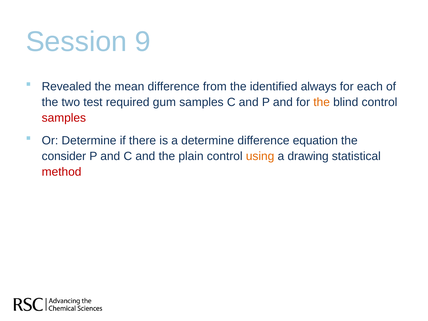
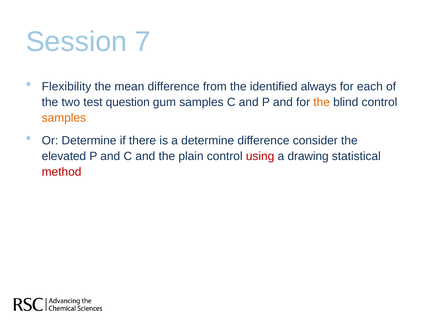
9: 9 -> 7 (143, 42)
Revealed: Revealed -> Flexibility (67, 86)
required: required -> question (128, 102)
samples colour: red -> orange (64, 118)
equation: equation -> consider (315, 141)
consider: consider -> elevated (64, 156)
using colour: orange -> red (260, 156)
